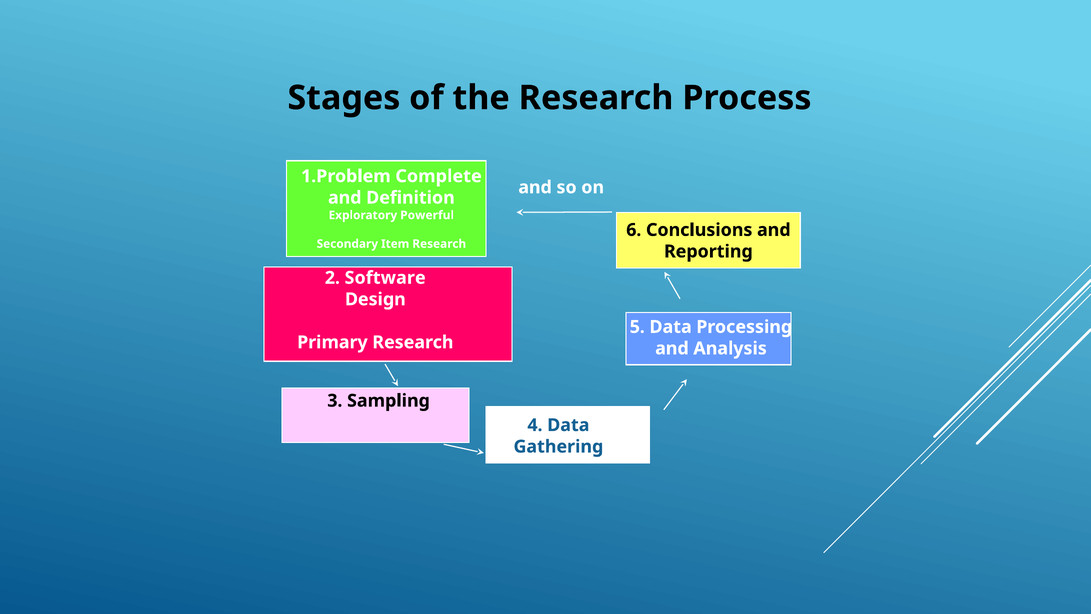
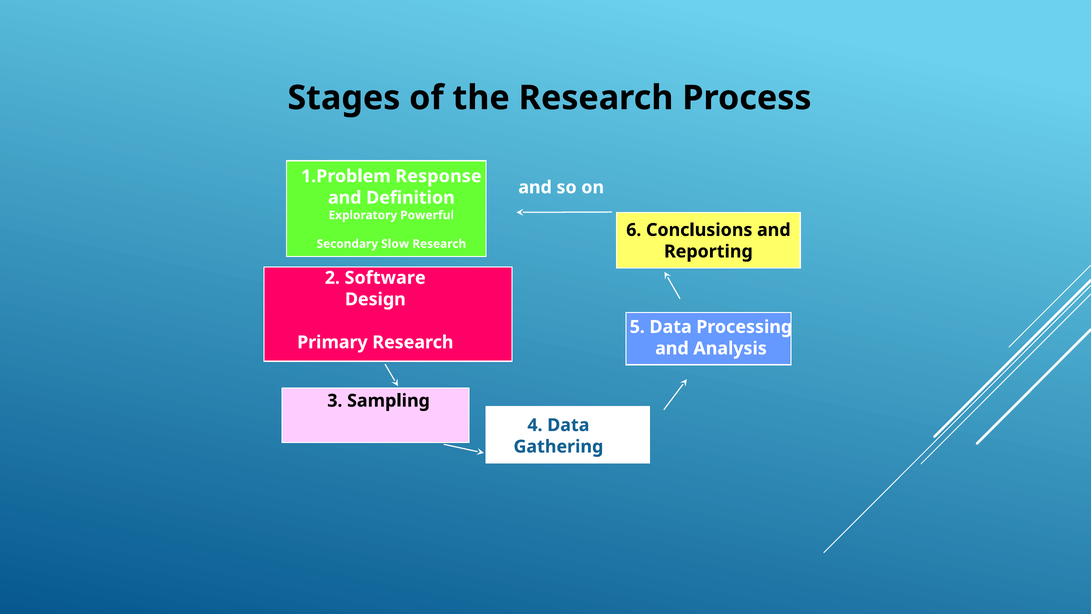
Complete: Complete -> Response (438, 176)
Item: Item -> Slow (395, 244)
